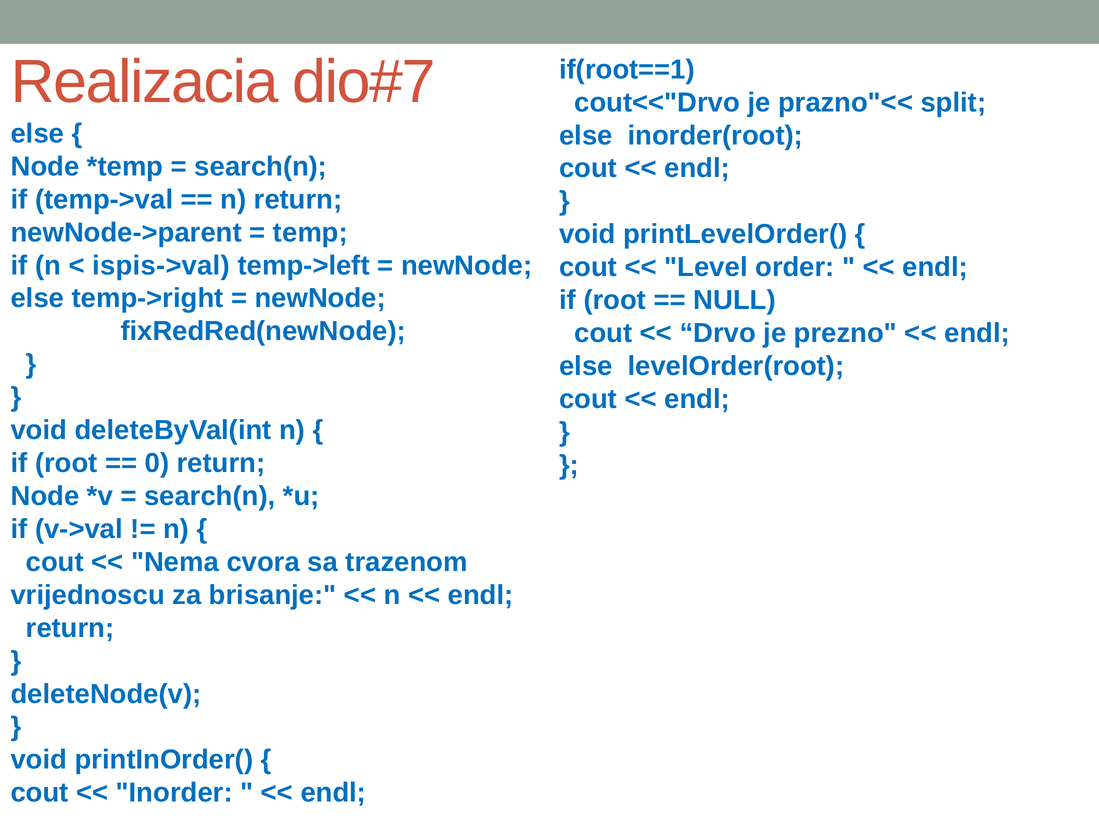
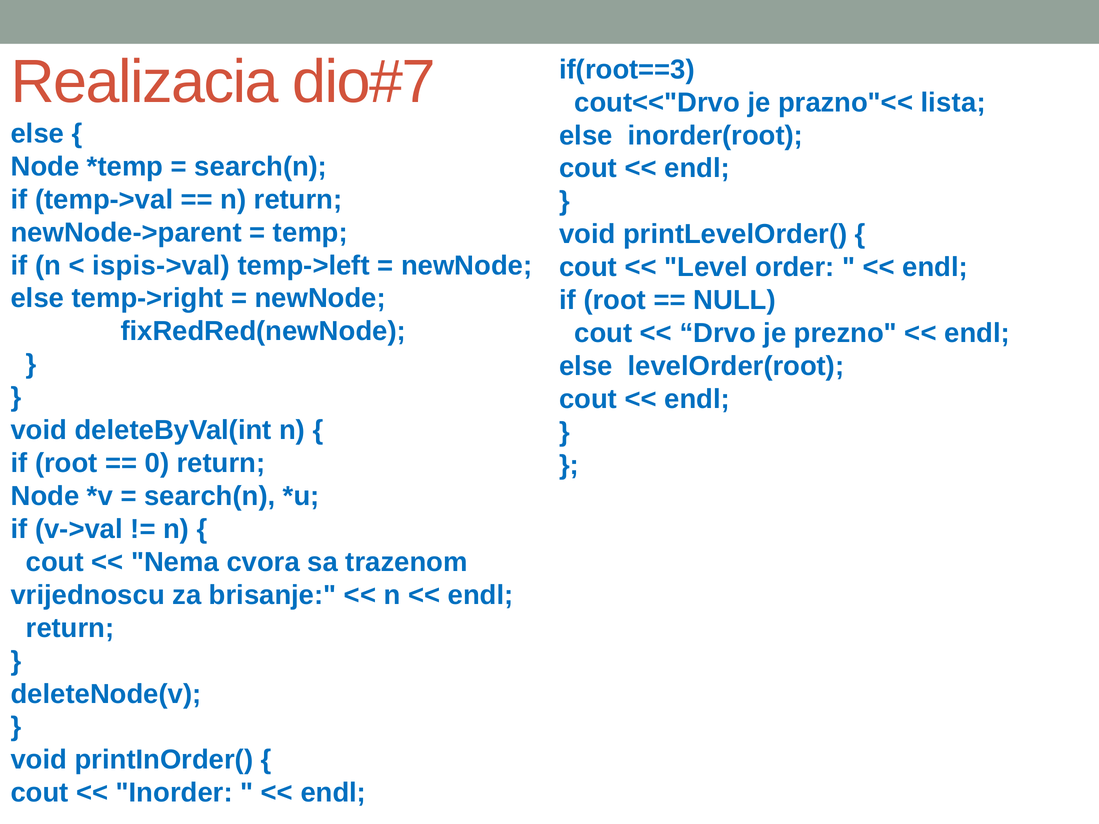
if(root==1: if(root==1 -> if(root==3 (627, 70)
split: split -> lista (953, 103)
